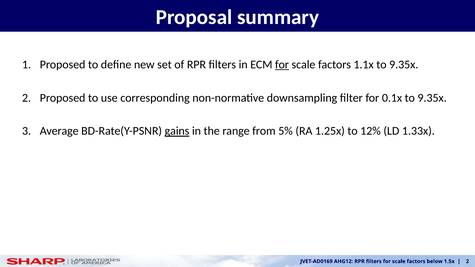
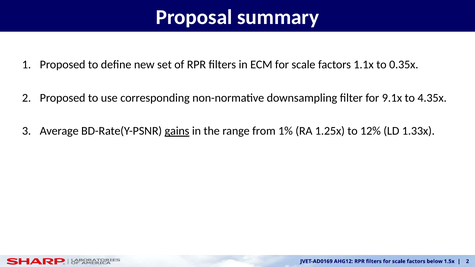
for underline: present -> none (282, 65)
1.1x to 9.35x: 9.35x -> 0.35x (404, 65)
0.1x: 0.1x -> 9.1x (392, 98)
9.35x: 9.35x -> 4.35x (432, 98)
5%: 5% -> 1% (286, 131)
